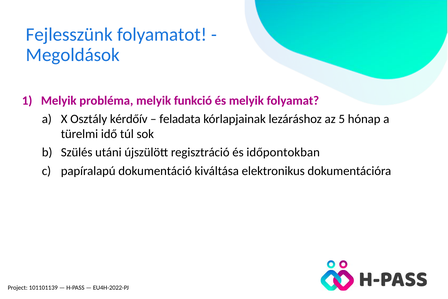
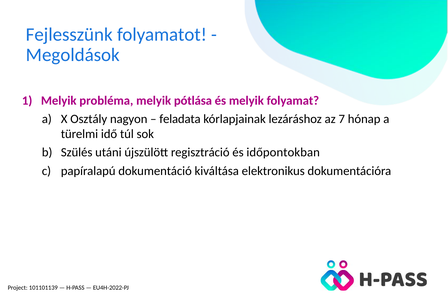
funkció: funkció -> pótlása (193, 100)
kérdőív: kérdőív -> nagyon (129, 119)
5: 5 -> 7 (342, 119)
